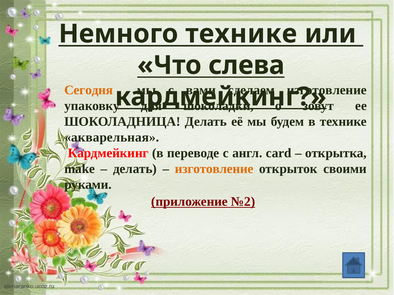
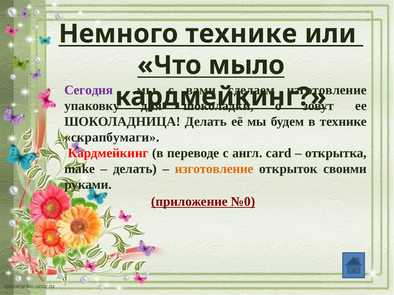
слева: слева -> мыло (247, 65)
Сегодня colour: orange -> purple (89, 90)
акварельная: акварельная -> скрапбумаги (112, 138)
№2: №2 -> №0 (243, 202)
